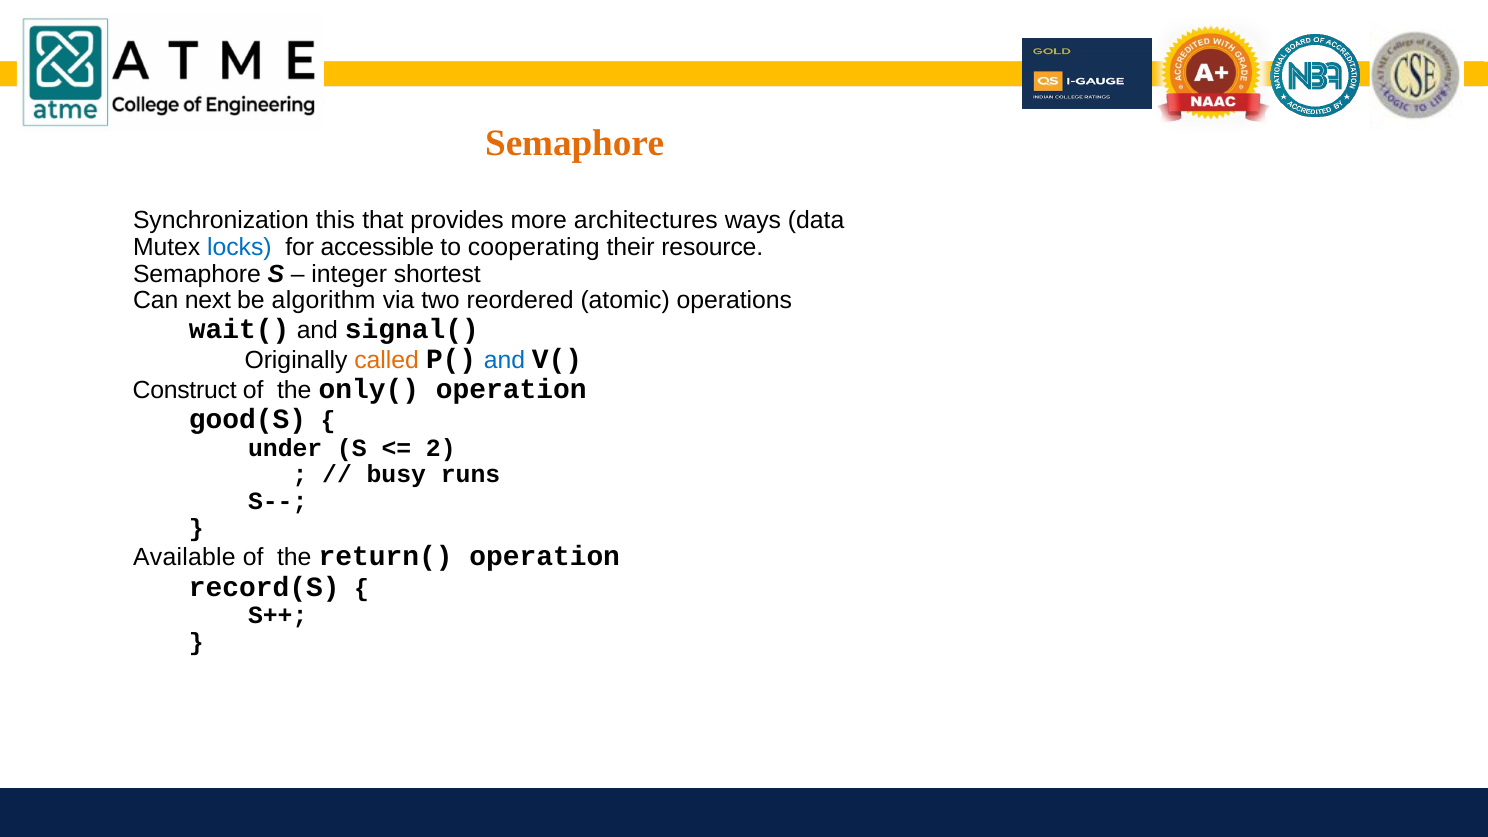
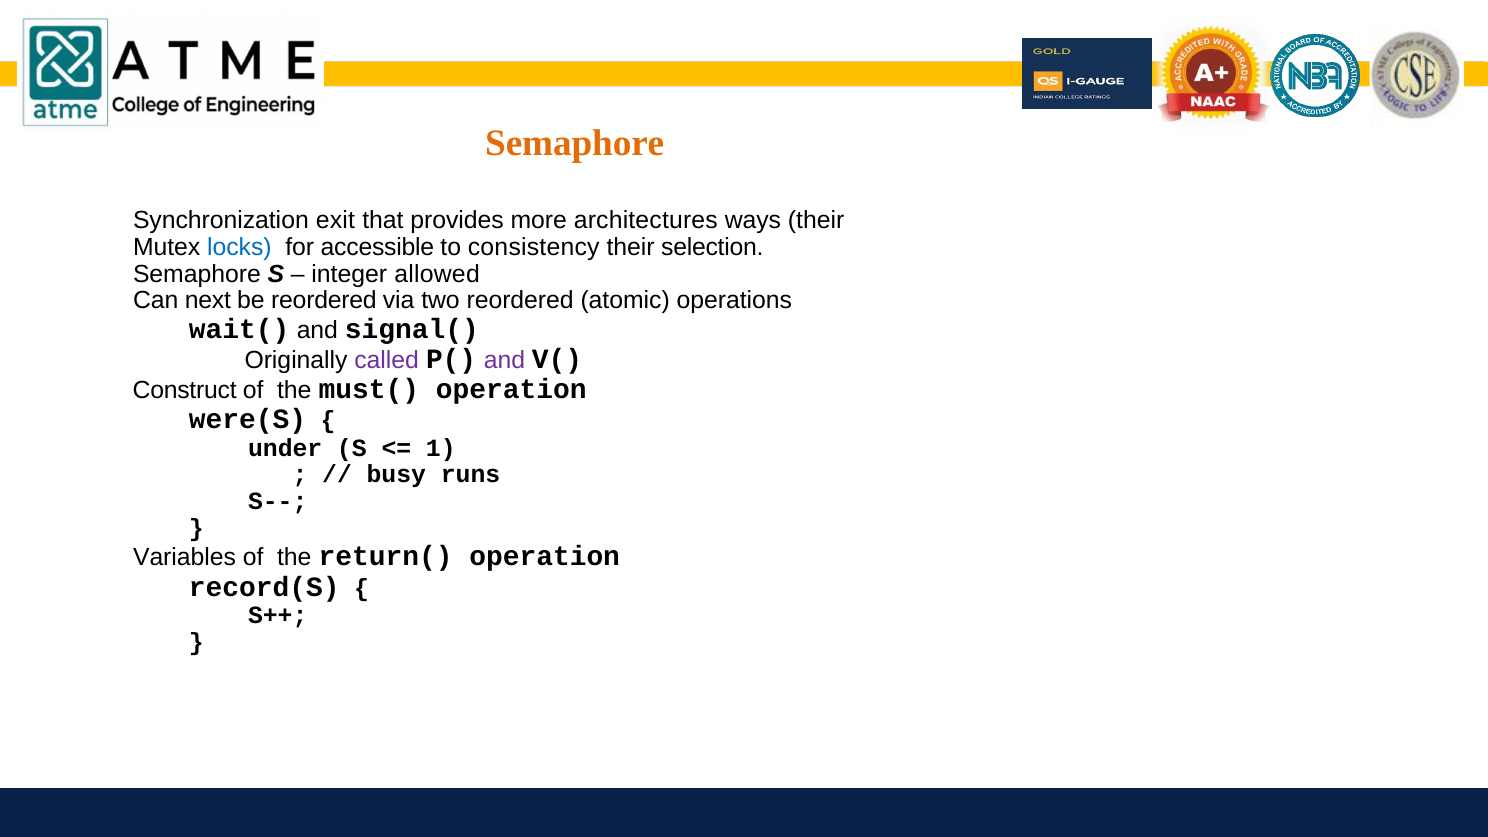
this: this -> exit (335, 220)
ways data: data -> their (816, 220)
cooperating: cooperating -> consistency (534, 247)
resource: resource -> selection (712, 247)
shortest: shortest -> allowed (437, 274)
be algorithm: algorithm -> reordered (324, 301)
called colour: orange -> purple (387, 360)
and colour: blue -> purple (504, 360)
only(: only( -> must( (369, 389)
good(S: good(S -> were(S (247, 420)
2: 2 -> 1 (441, 448)
Available: Available -> Variables (185, 558)
